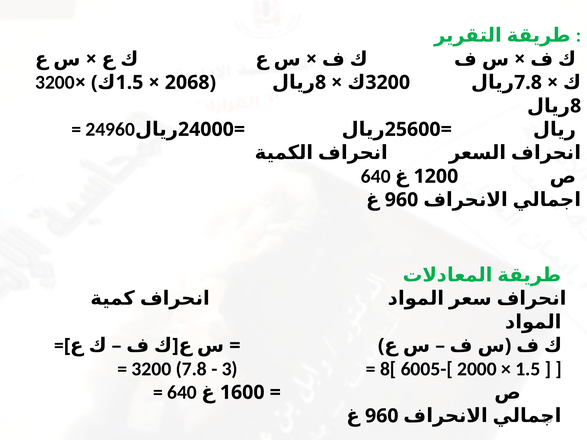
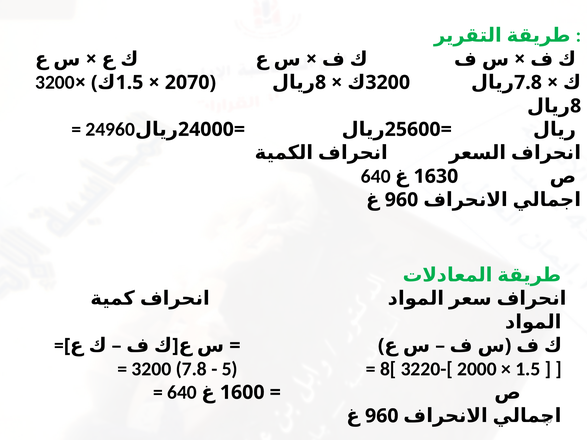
2068: 2068 -> 2070 (187, 83)
1200: 1200 -> 1630 (436, 176)
3: 3 -> 5 (230, 369)
6005-[: 6005-[ -> 3220-[ (427, 369)
